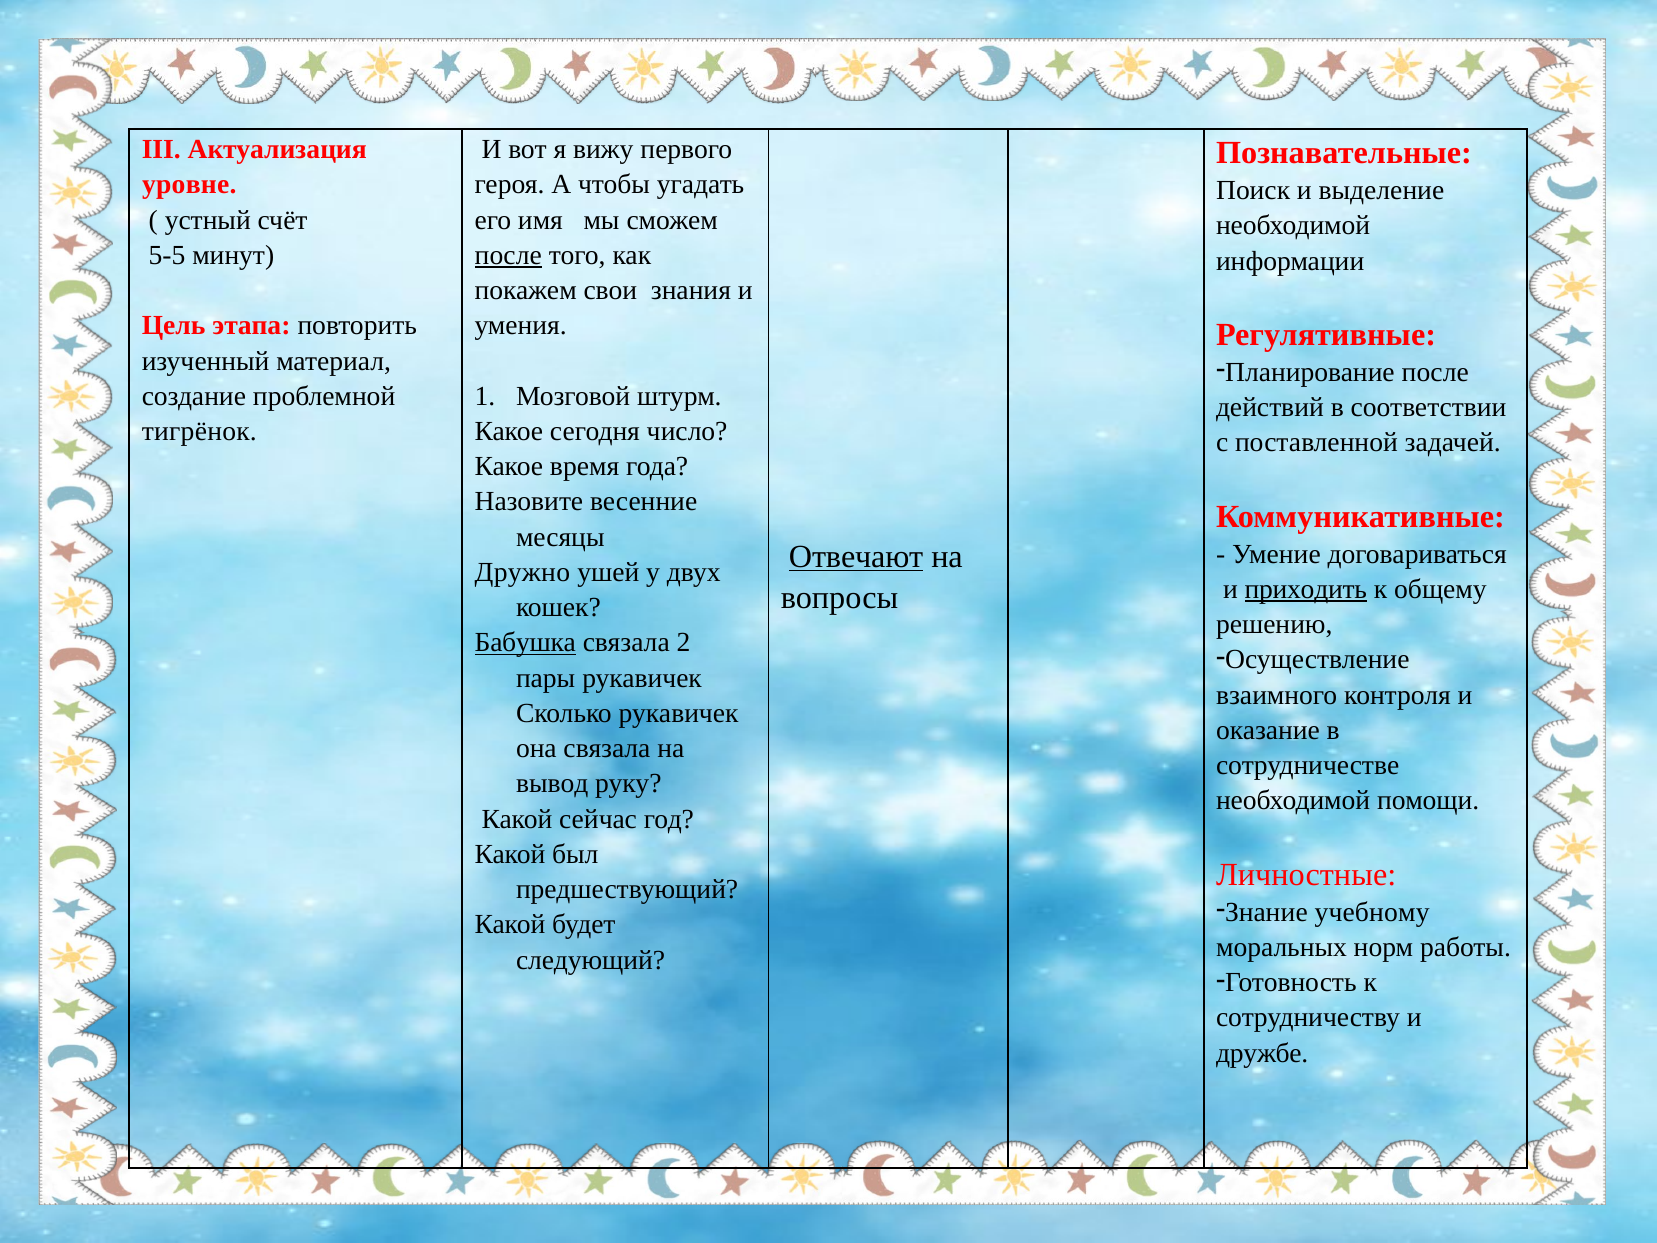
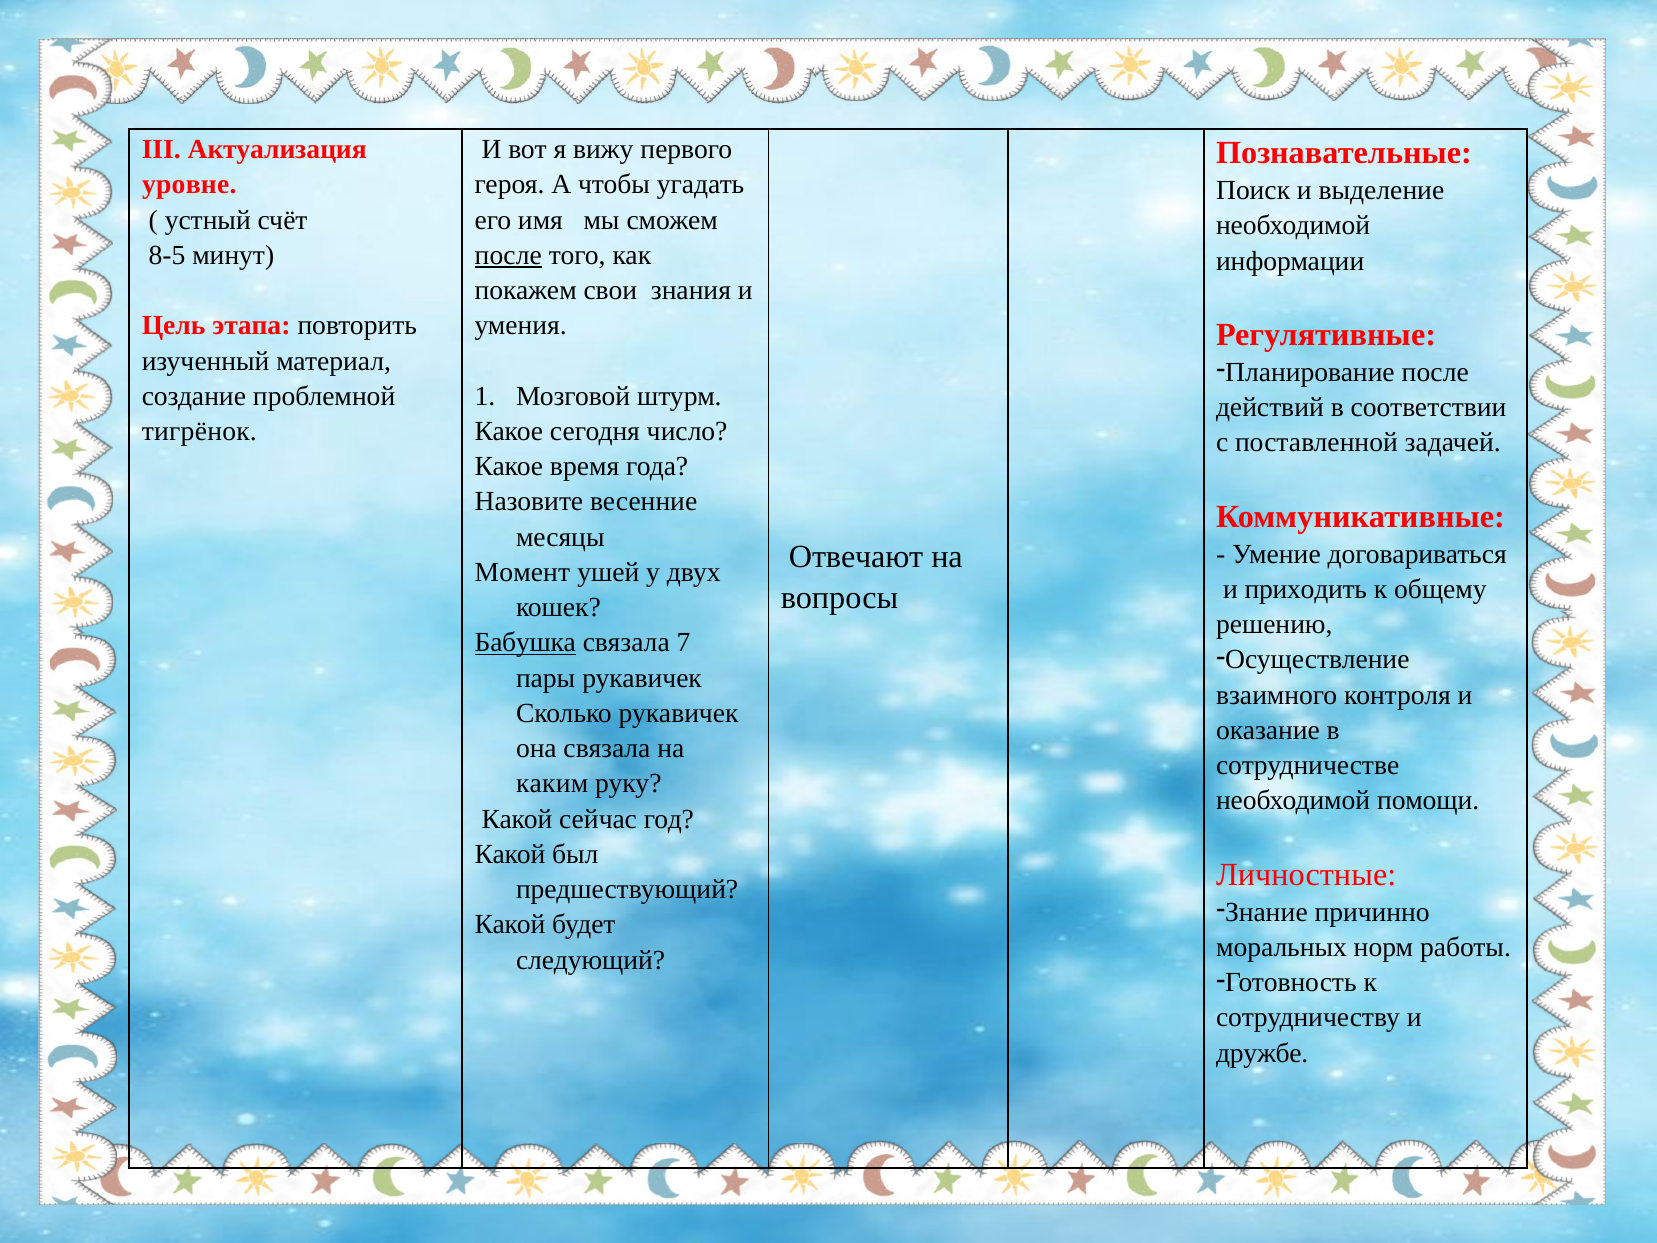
5-5: 5-5 -> 8-5 (167, 255)
Отвечают underline: present -> none (856, 557)
Дружно: Дружно -> Момент (522, 572)
приходить underline: present -> none (1306, 589)
2: 2 -> 7 (683, 643)
вывод: вывод -> каким (552, 784)
учебному: учебному -> причинно (1372, 912)
